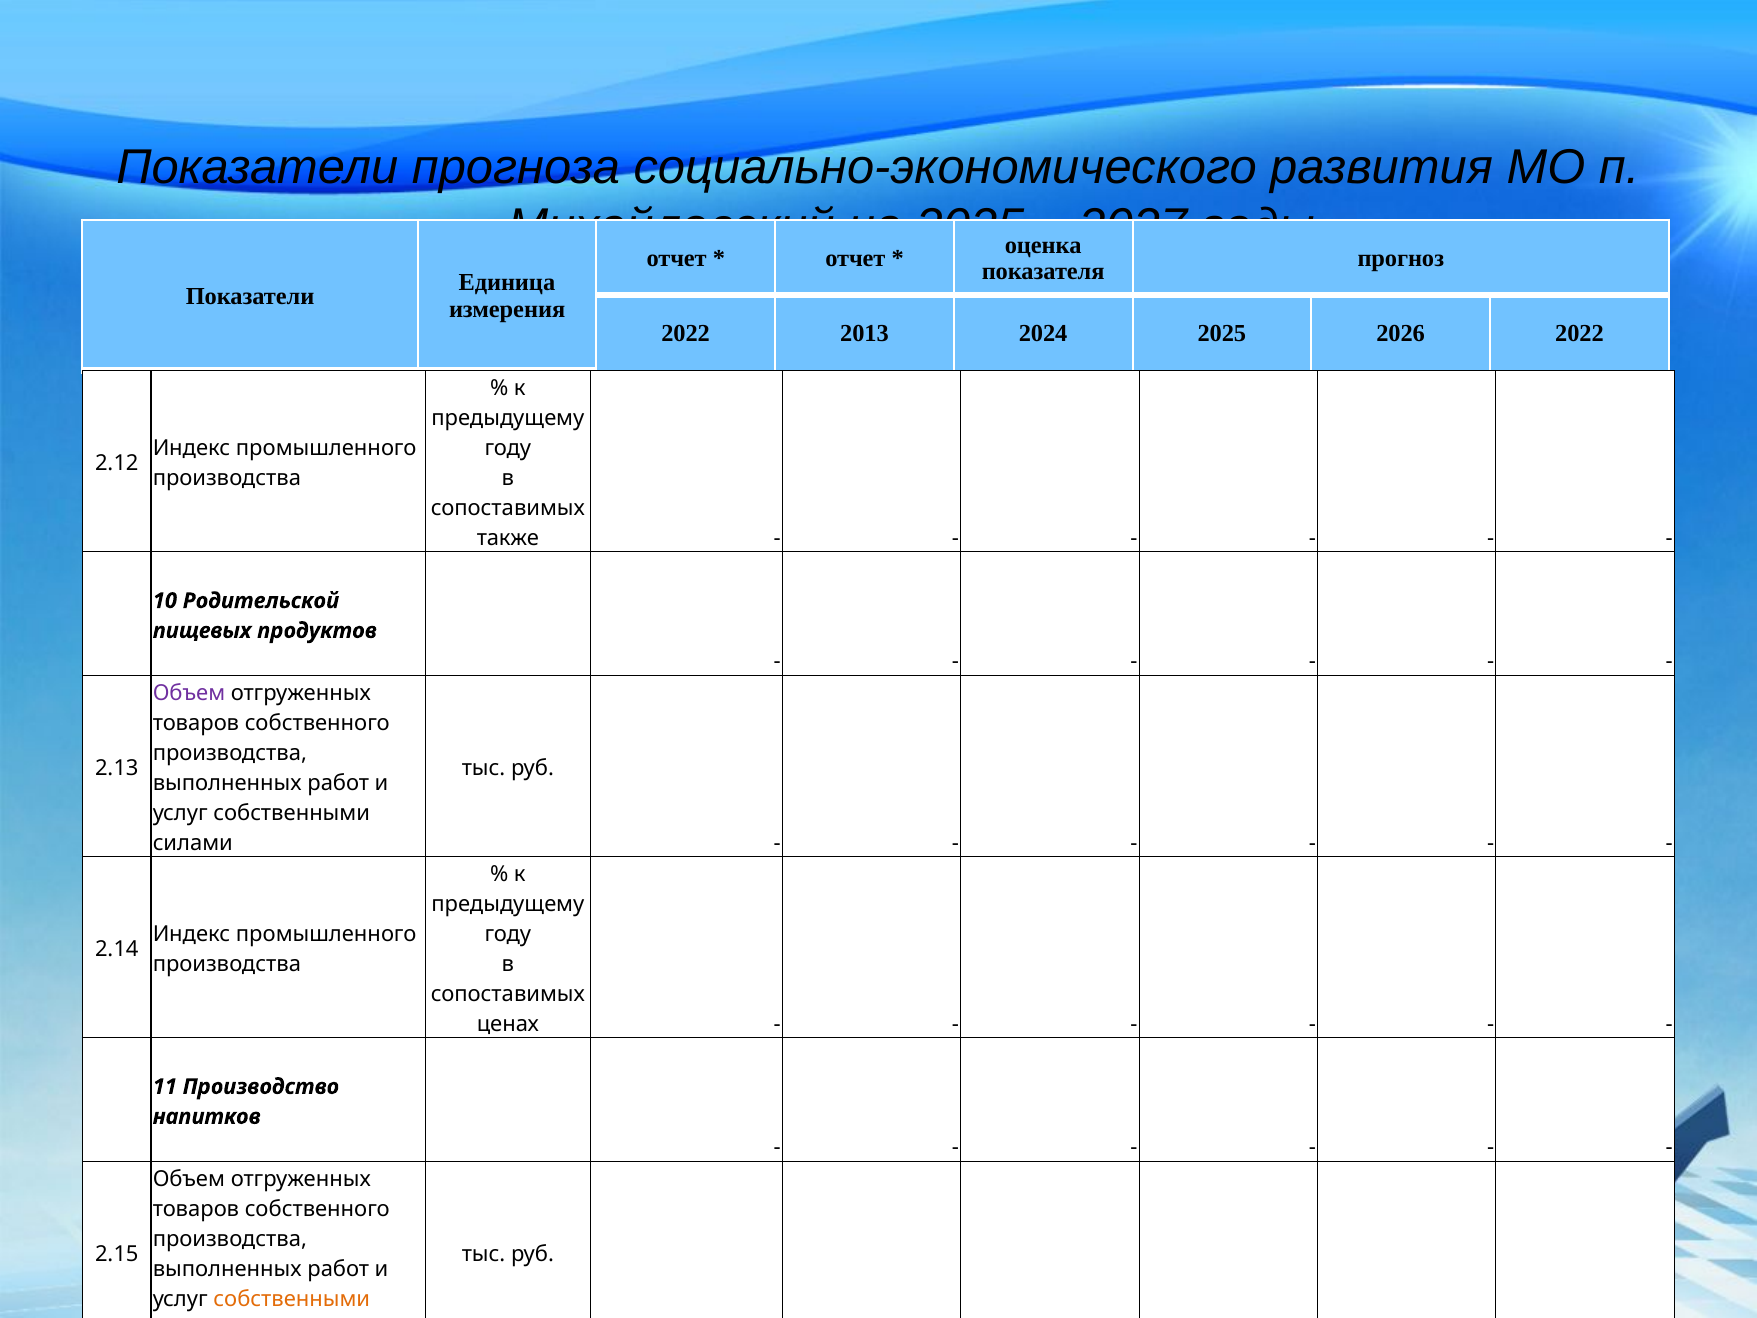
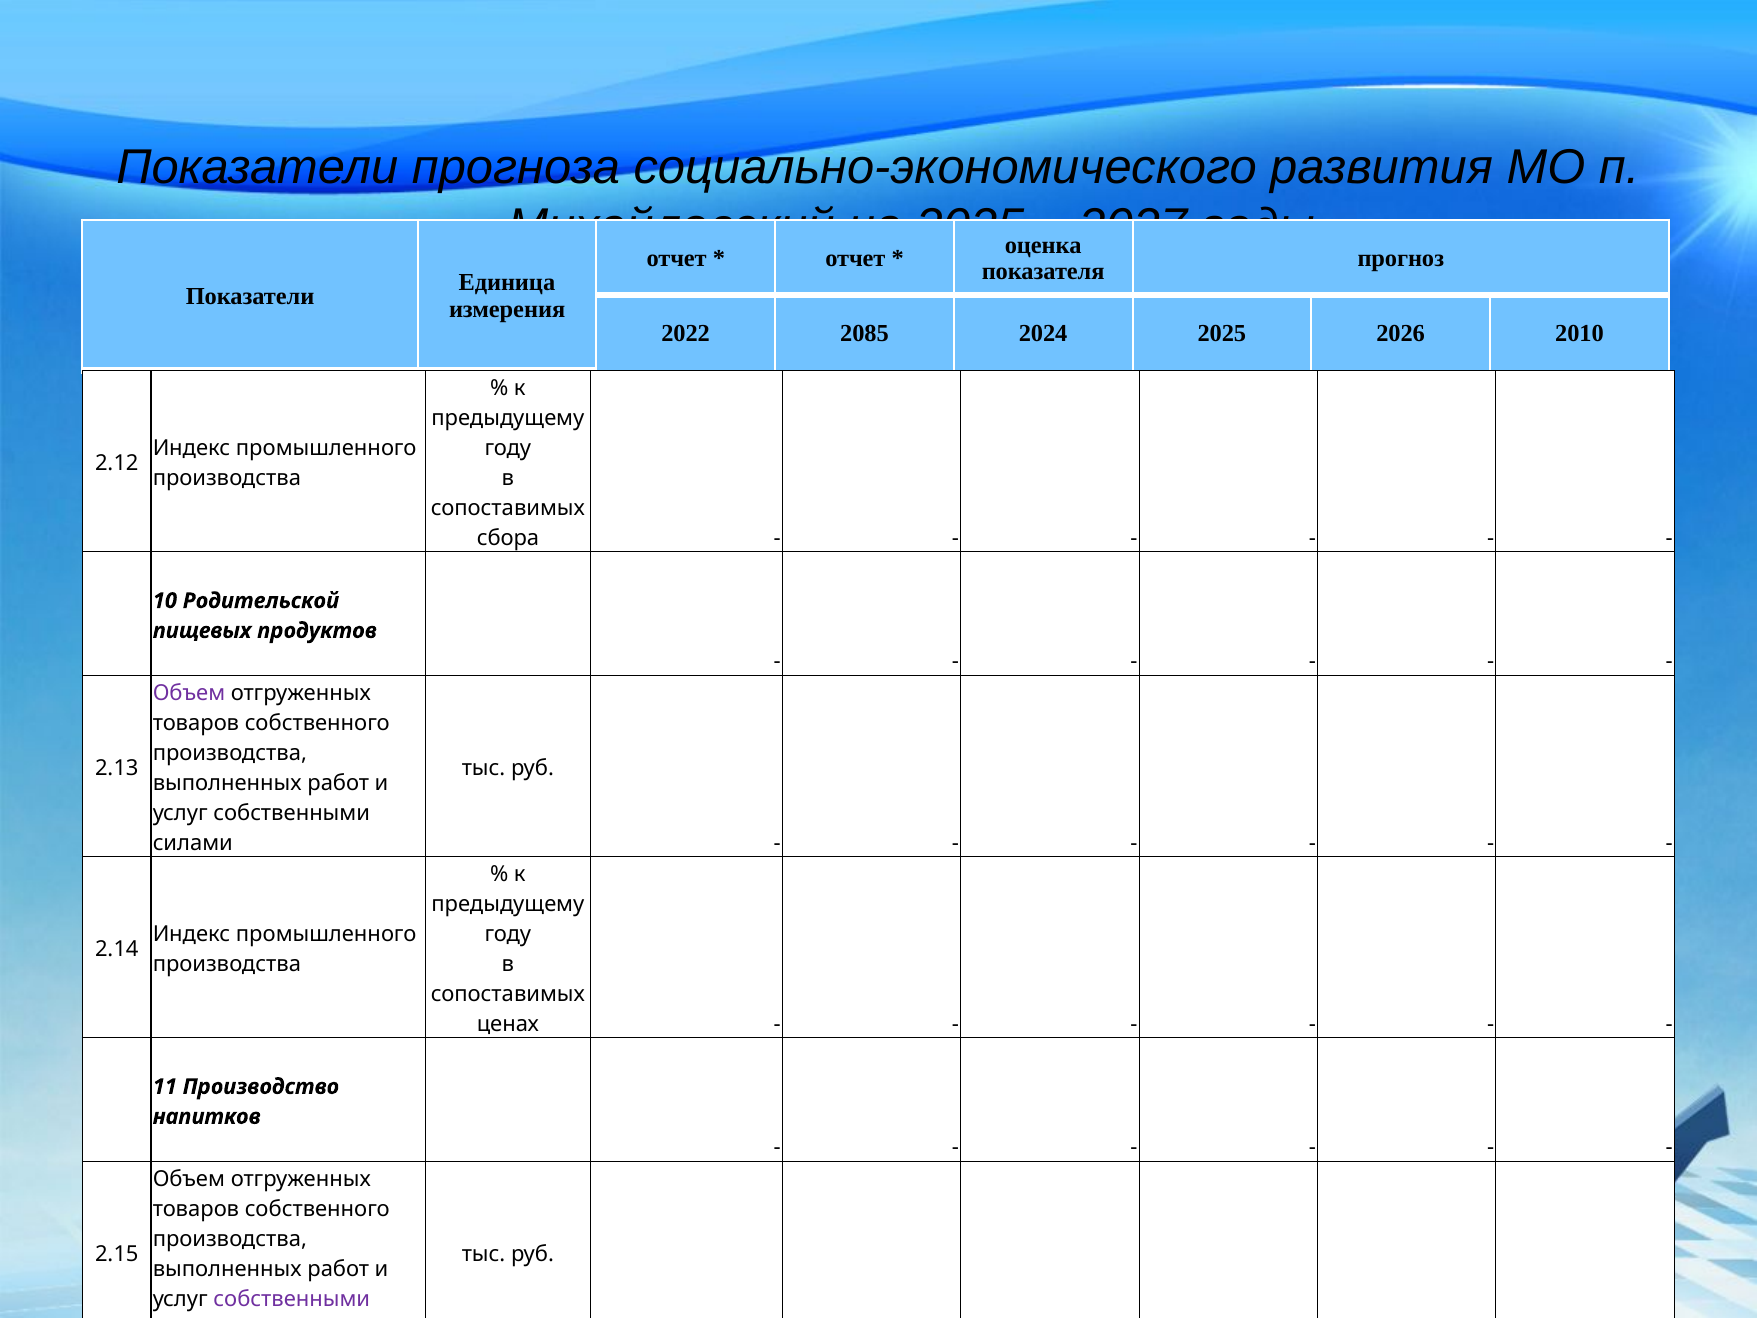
2013: 2013 -> 2085 (864, 334)
2026 2022: 2022 -> 2010 (1579, 334)
также: также -> сбора (508, 538)
собственными colour: orange -> purple (292, 1299)
